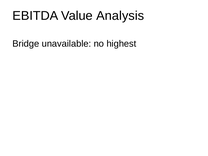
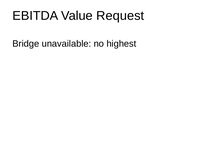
Analysis: Analysis -> Request (120, 16)
